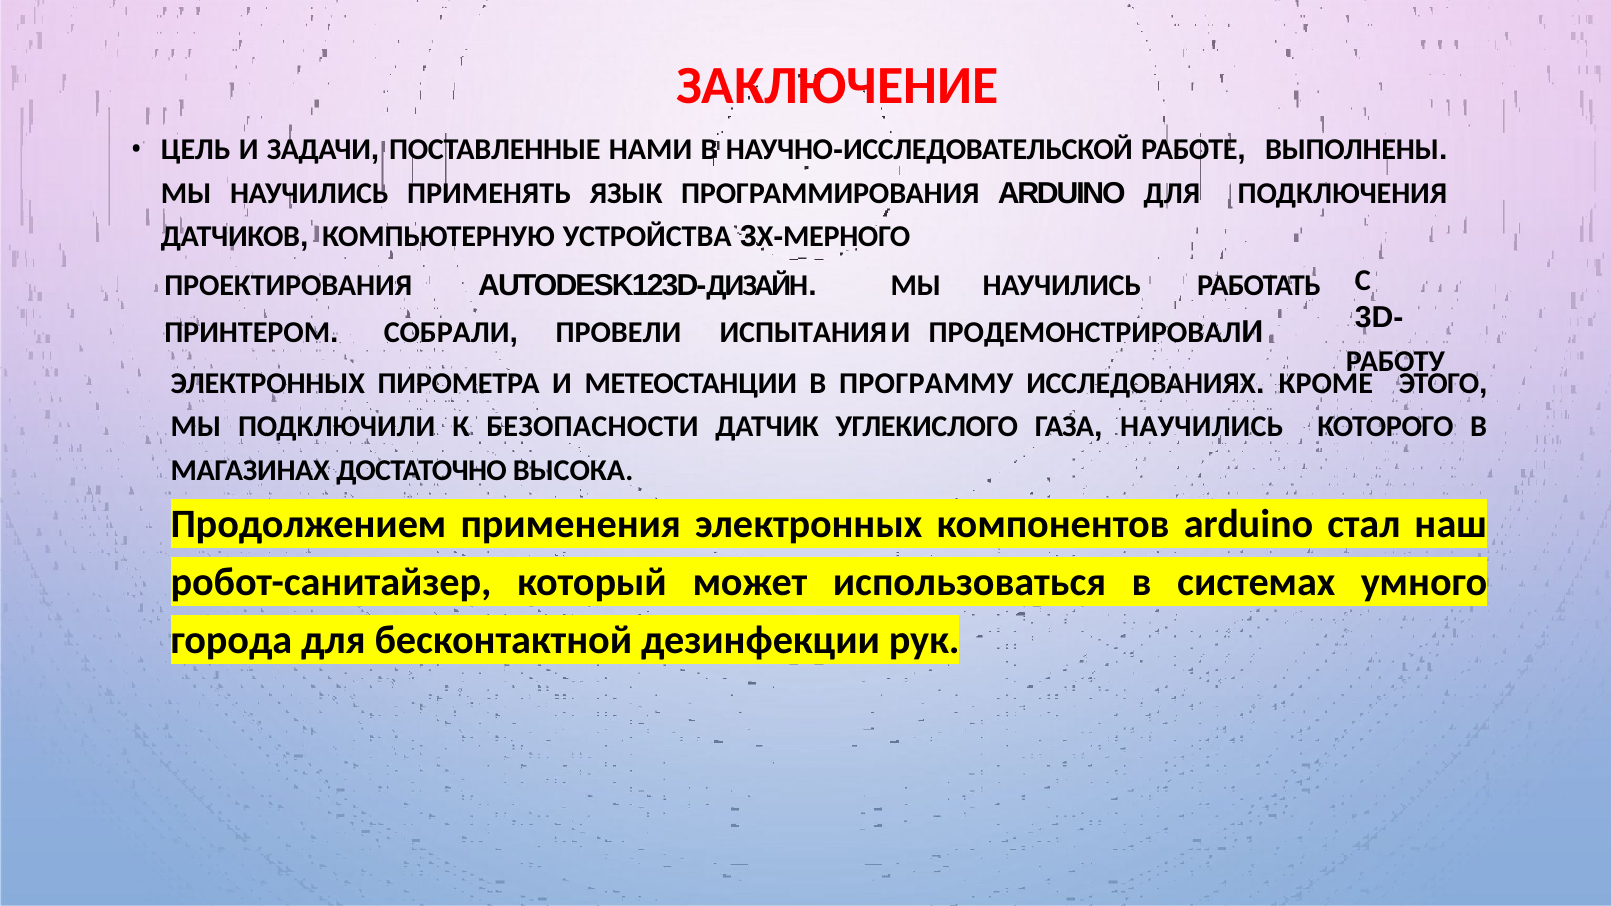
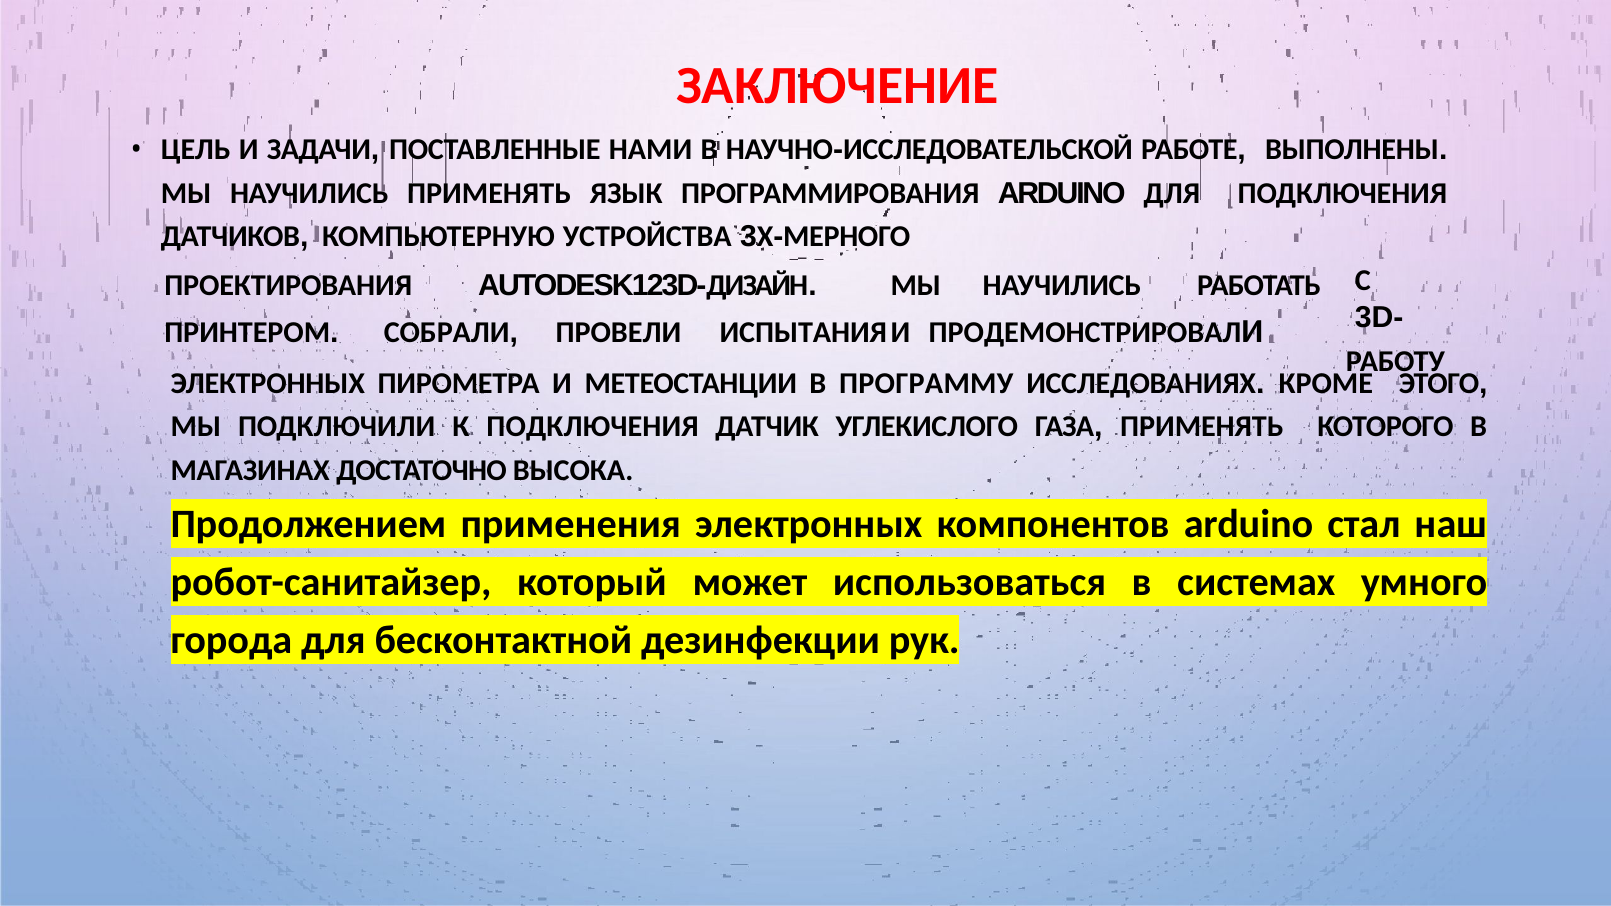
К БЕЗОПАСНОСТИ: БЕЗОПАСНОСТИ -> ПОДКЛЮЧЕНИЯ (593, 427)
ГАЗА НАУЧИЛИСЬ: НАУЧИЛИСЬ -> ПРИМЕНЯТЬ (1202, 427)
